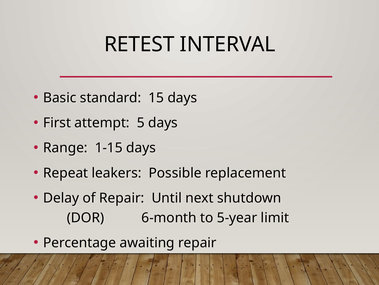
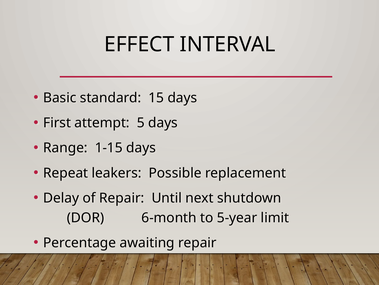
RETEST: RETEST -> EFFECT (139, 44)
